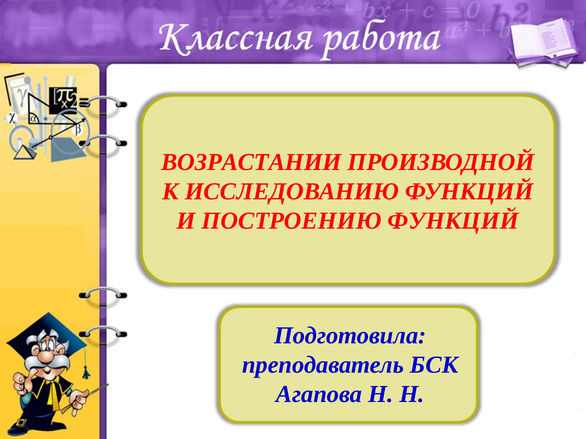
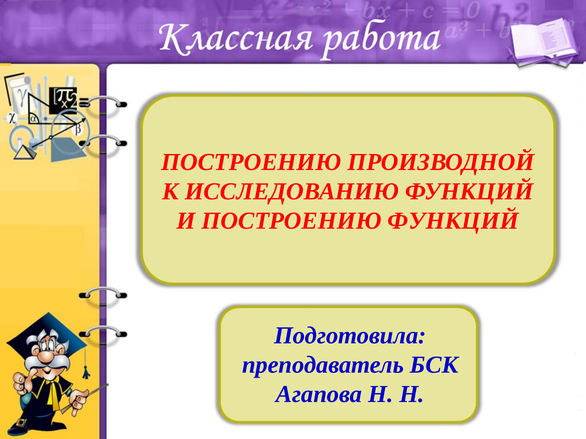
ВОЗРАСТАНИИ: ВОЗРАСТАНИИ -> ПОСТРОЕНИЮ (251, 162)
